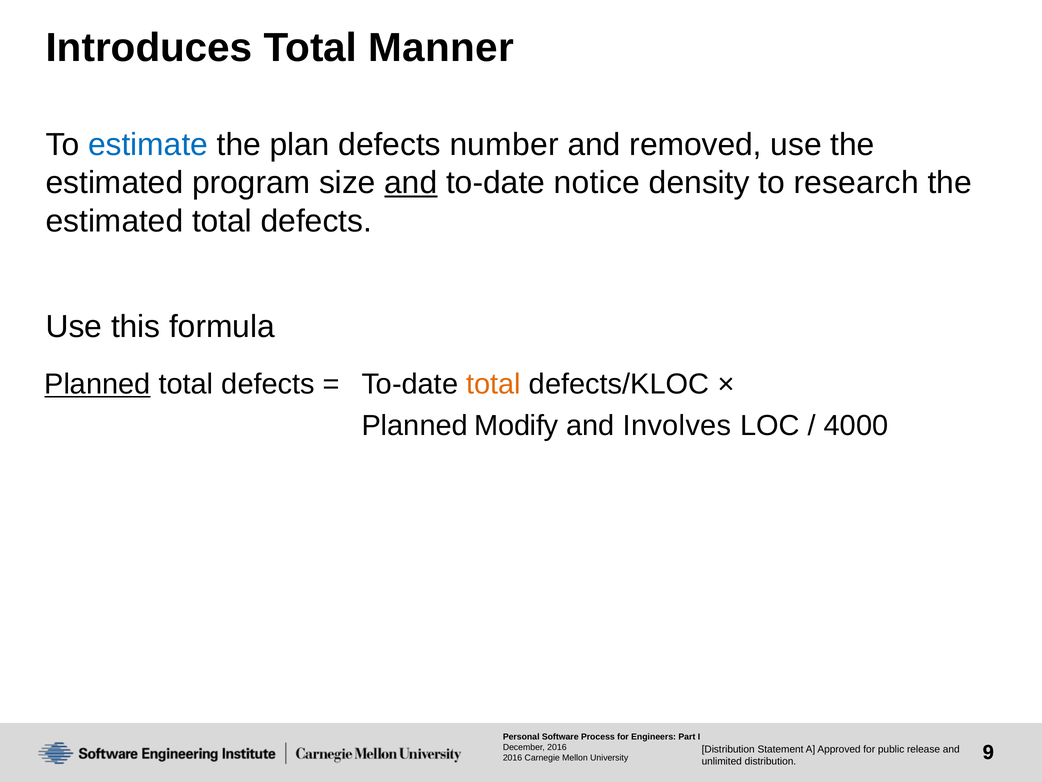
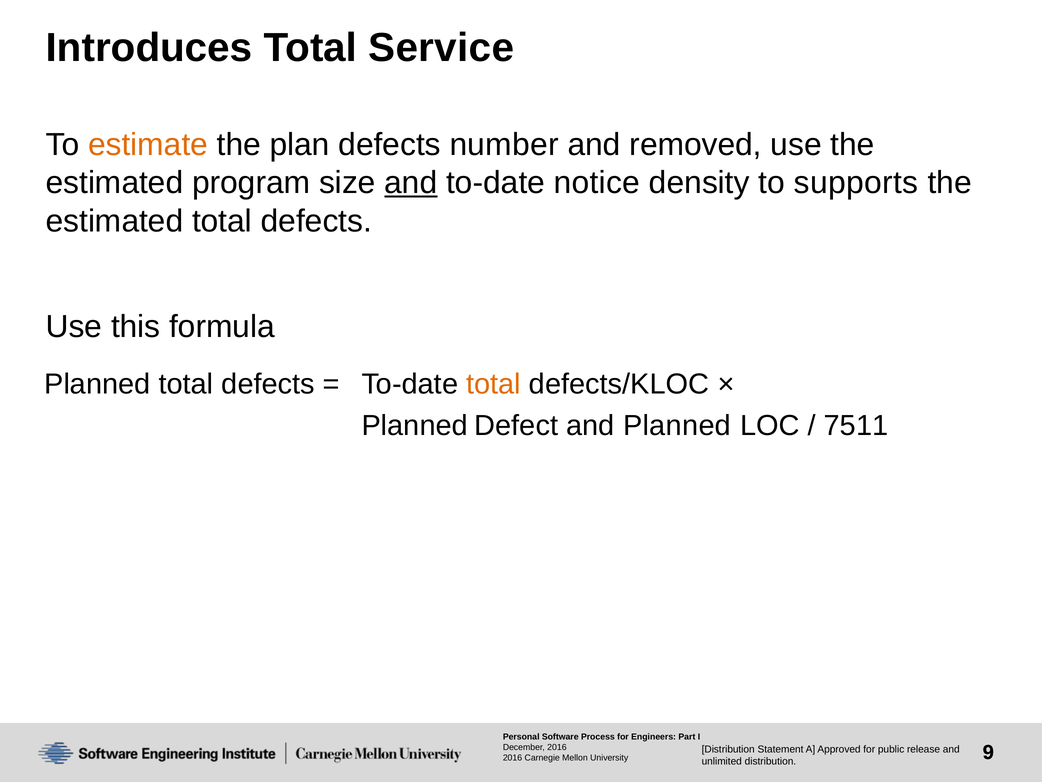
Manner: Manner -> Service (441, 48)
estimate colour: blue -> orange (148, 145)
research: research -> supports (856, 183)
Planned underline: present -> none (97, 384)
Modify: Modify -> Defect (516, 425)
and Involves: Involves -> Planned (677, 425)
4000: 4000 -> 7511 (856, 425)
